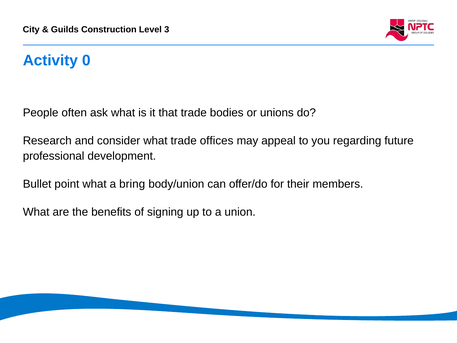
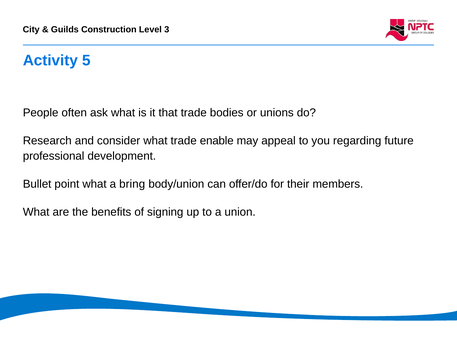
0: 0 -> 5 (86, 61)
offices: offices -> enable (217, 141)
